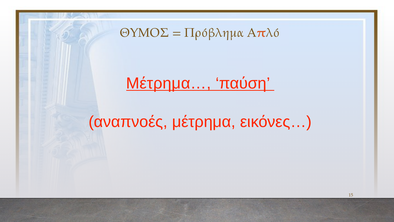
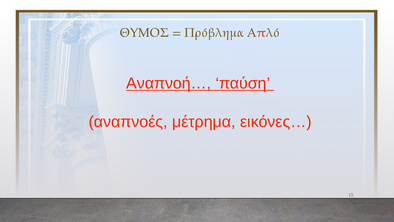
Μέτρημα…: Μέτρημα… -> Αναπνοή… (169, 83)
